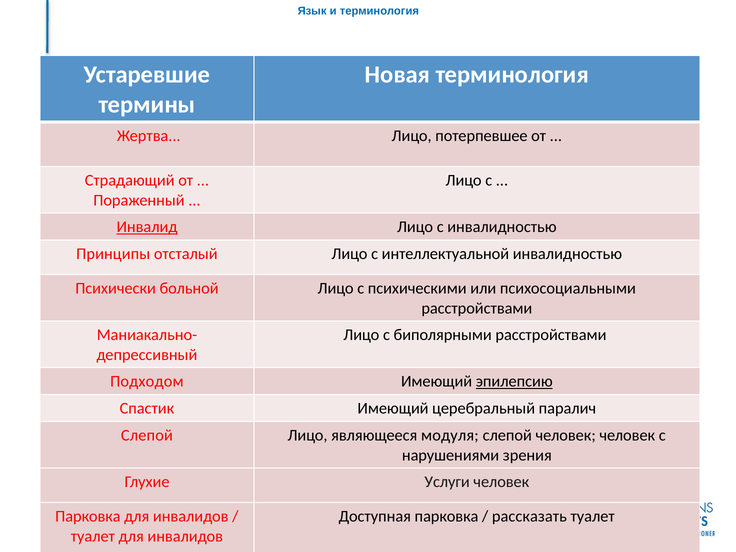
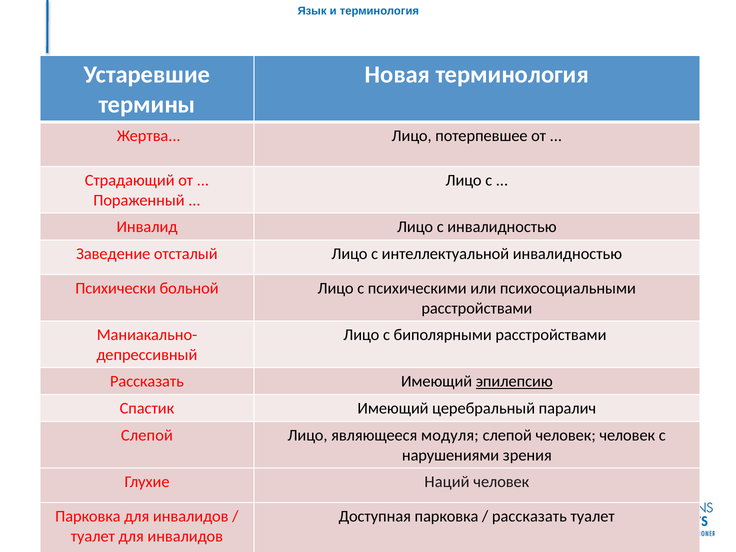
Инвалид underline: present -> none (147, 227)
Принципы: Принципы -> Заведение (113, 254)
Подходом: Подходом -> Рассказать (147, 381)
Услуги: Услуги -> Наций (447, 482)
